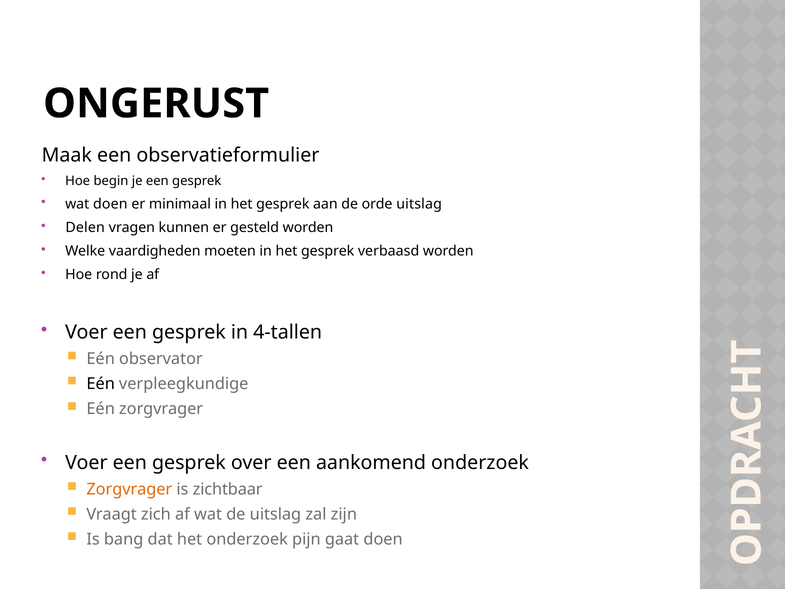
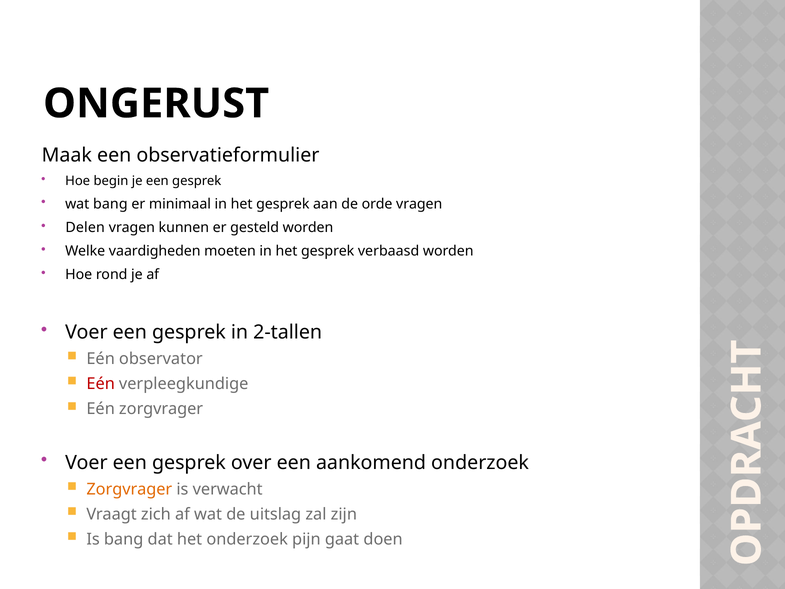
wat doen: doen -> bang (110, 204)
orde uitslag: uitslag -> vragen (419, 204)
4-tallen: 4-tallen -> 2-tallen (288, 332)
Eén colour: black -> red (101, 384)
zichtbaar: zichtbaar -> verwacht (228, 489)
